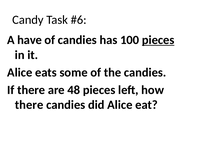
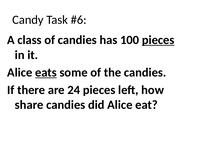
have: have -> class (30, 40)
eats underline: none -> present (46, 72)
48: 48 -> 24 (74, 90)
there: there -> share (29, 105)
